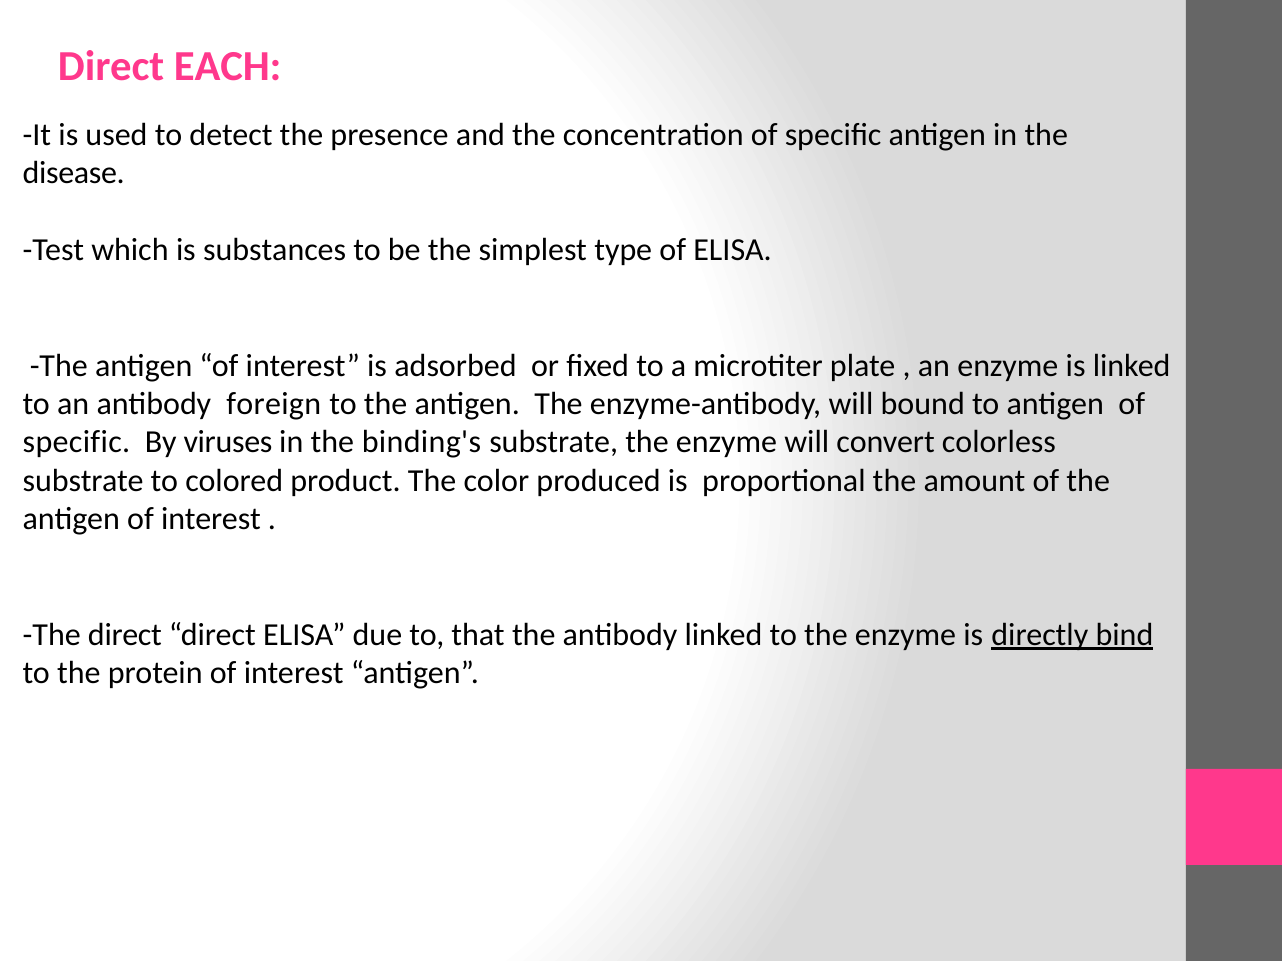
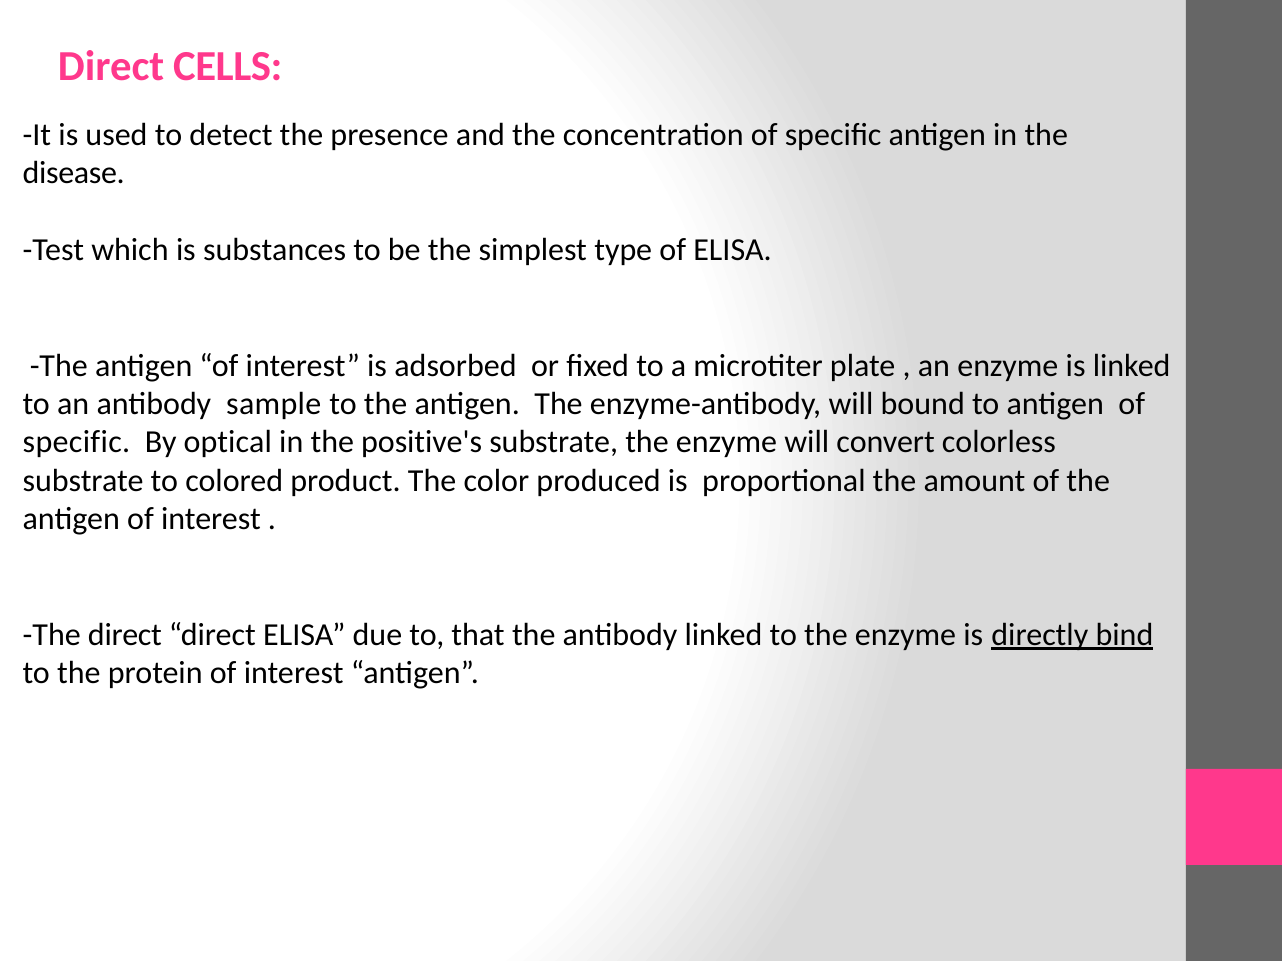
EACH: EACH -> CELLS (228, 67)
foreign: foreign -> sample (274, 404)
viruses: viruses -> optical (228, 443)
binding's: binding's -> positive's (422, 443)
